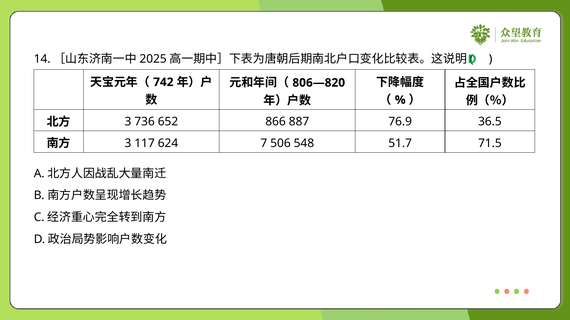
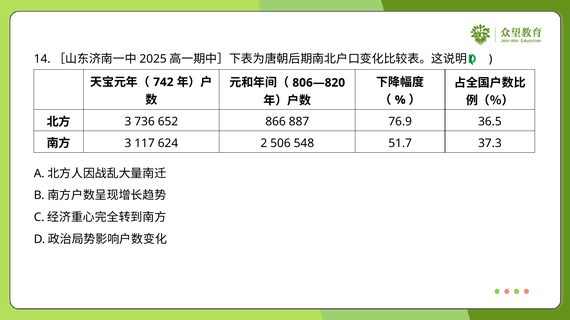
7: 7 -> 2 (264, 143)
71.5: 71.5 -> 37.3 (490, 143)
